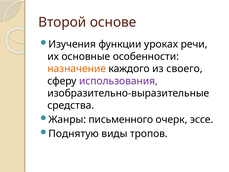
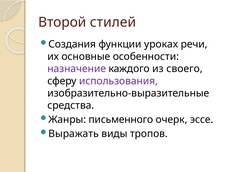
основе: основе -> стилей (113, 22)
Изучения: Изучения -> Создания (72, 44)
назначение colour: orange -> purple (77, 69)
Поднятую: Поднятую -> Выражать (74, 134)
